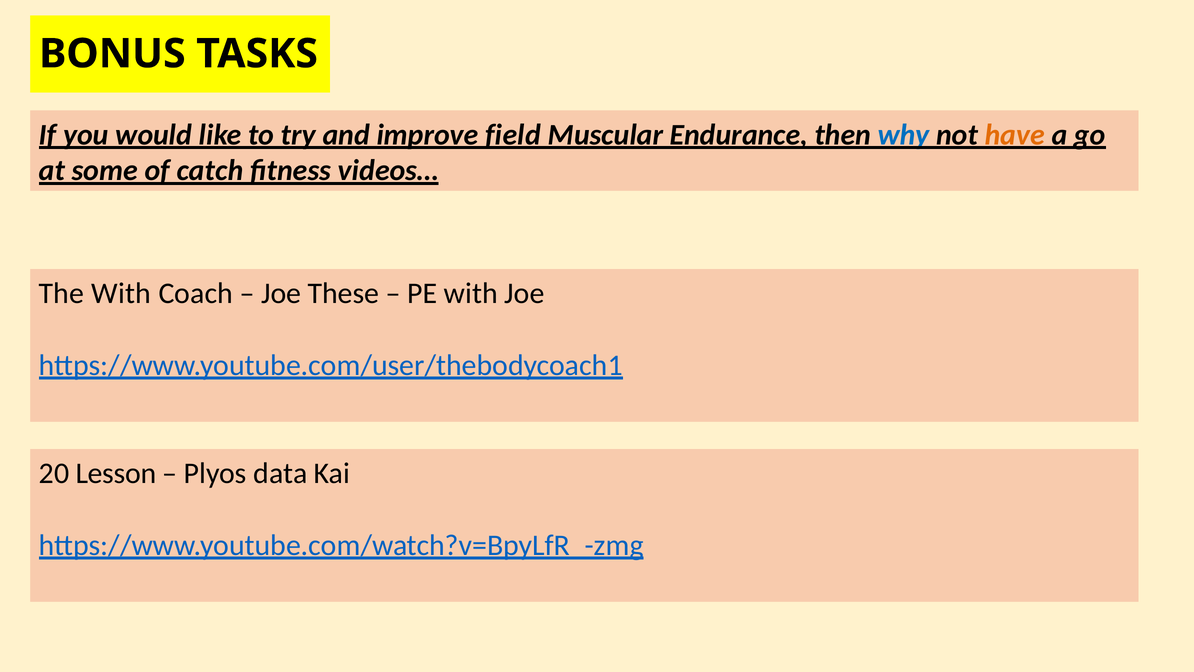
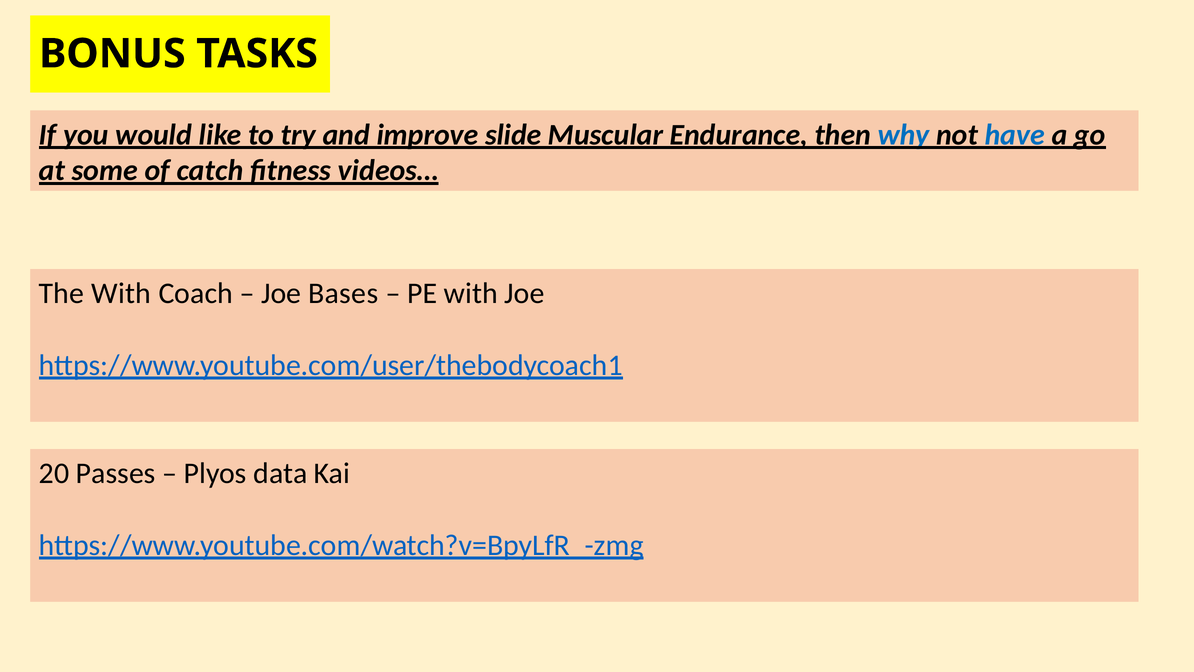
field: field -> slide (513, 135)
have colour: orange -> blue (1015, 135)
These: These -> Bases (343, 293)
Lesson: Lesson -> Passes (116, 473)
